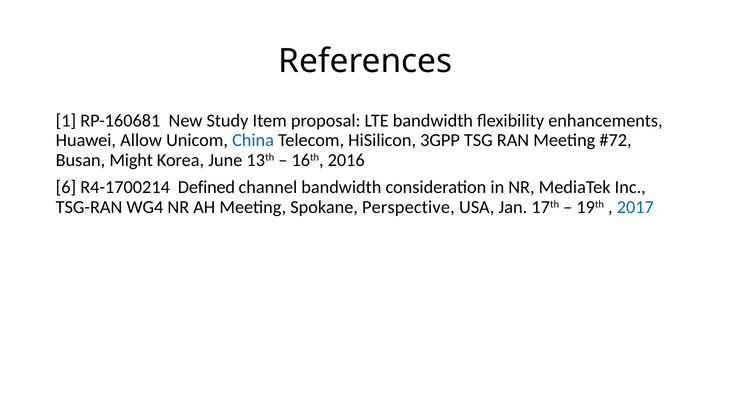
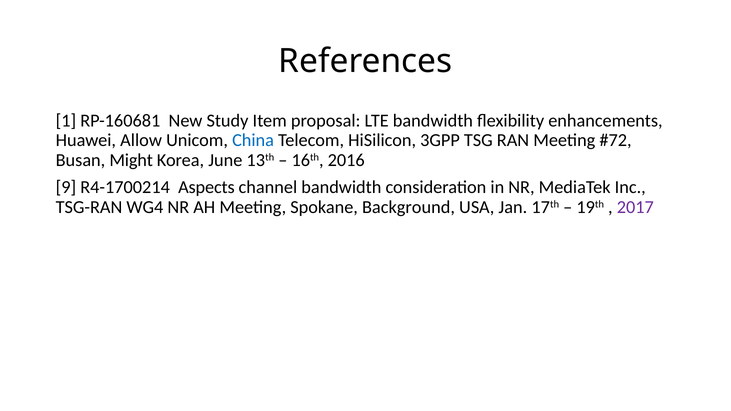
6: 6 -> 9 (66, 187)
Defined: Defined -> Aspects (206, 187)
Perspective: Perspective -> Background (408, 207)
2017 colour: blue -> purple (635, 207)
